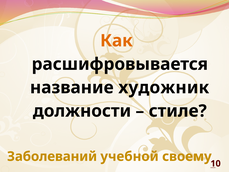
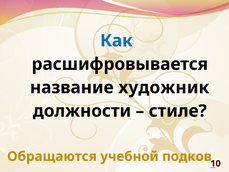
Как colour: orange -> blue (116, 41)
Заболеваний: Заболеваний -> Обращаются (52, 156)
своему: своему -> подков (187, 156)
